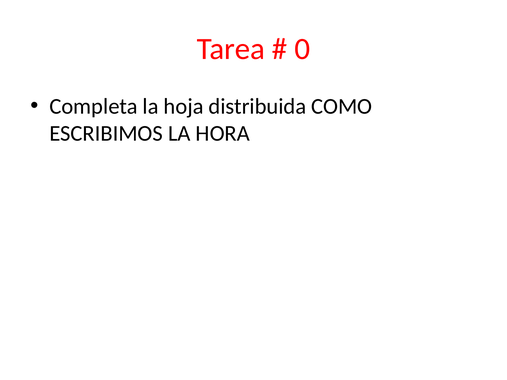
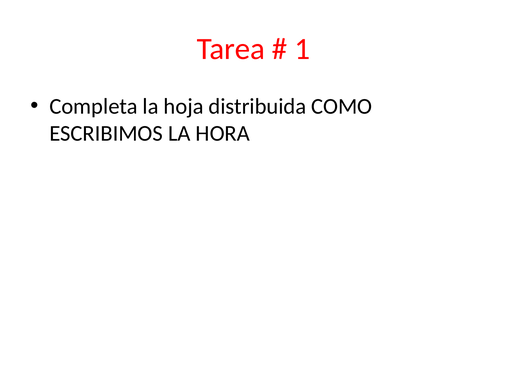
0: 0 -> 1 (302, 49)
